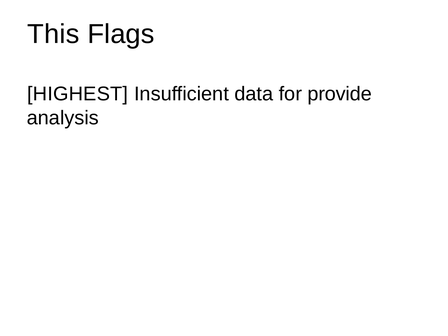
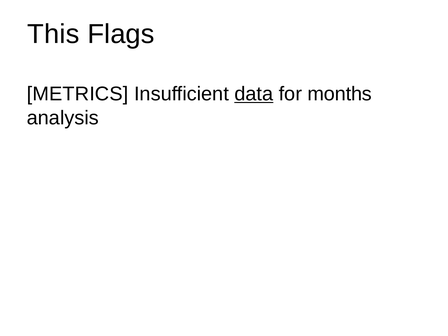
HIGHEST: HIGHEST -> METRICS (78, 94)
data underline: none -> present (254, 94)
provide: provide -> months (340, 94)
